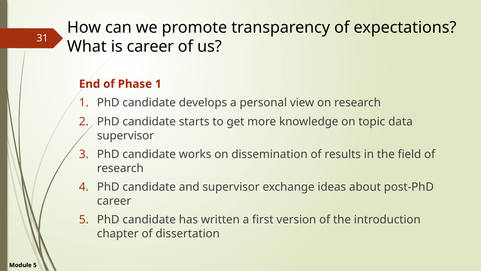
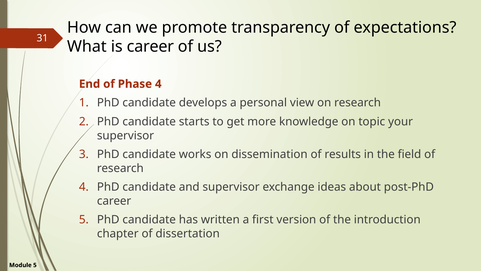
Phase 1: 1 -> 4 (158, 84)
data: data -> your (401, 122)
